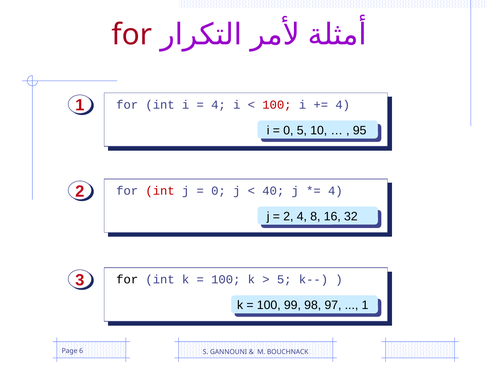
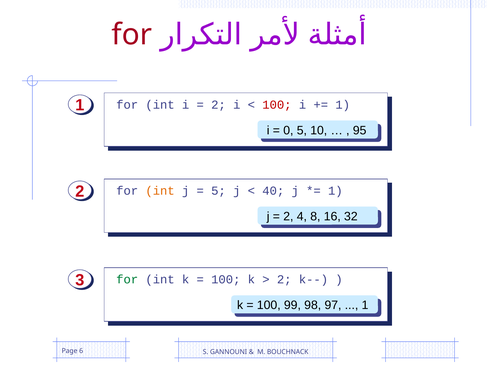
4: 4 -> 2 (218, 104)
4: 4 -> 1 (343, 104)
int colour: red -> orange (160, 190)
0: 0 -> 5 (218, 190)
4: 4 -> 1 (335, 190)
for colour: black -> green (127, 279)
5: 5 -> 2 (284, 279)
